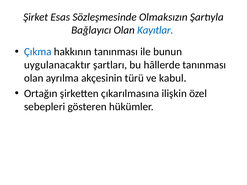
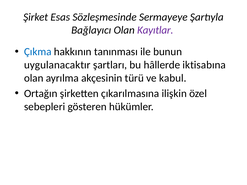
Olmaksızın: Olmaksızın -> Sermayeye (163, 17)
Kayıtlar colour: blue -> purple (155, 30)
hâllerde tanınması: tanınması -> iktisabına (204, 65)
